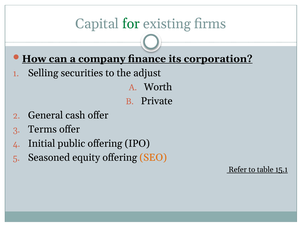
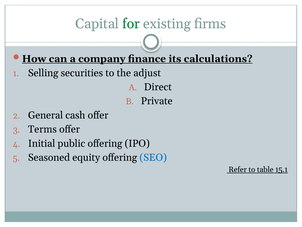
corporation: corporation -> calculations (218, 59)
Worth: Worth -> Direct (158, 87)
SEO colour: orange -> blue (153, 157)
